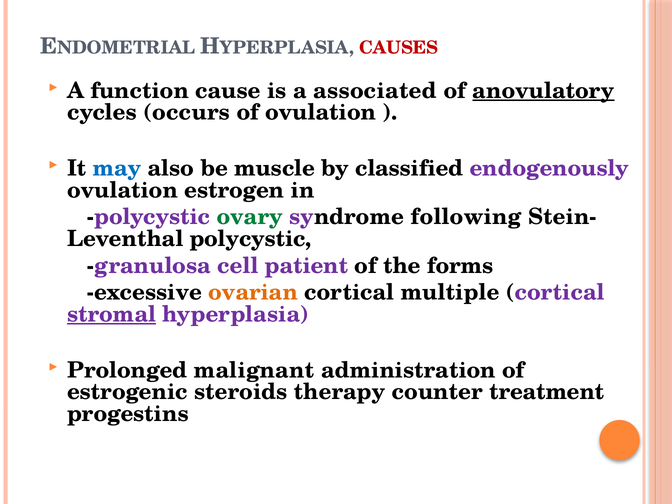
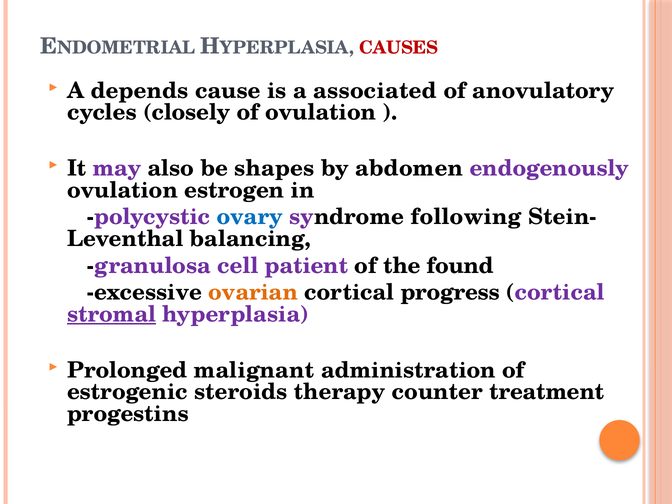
function: function -> depends (140, 91)
anovulatory underline: present -> none (543, 91)
occurs: occurs -> closely (187, 112)
may colour: blue -> purple (117, 168)
muscle: muscle -> shapes (274, 168)
classified: classified -> abdomen (409, 168)
ovary colour: green -> blue (250, 217)
polycystic: polycystic -> balancing (251, 239)
forms: forms -> found (460, 266)
multiple: multiple -> progress (450, 292)
